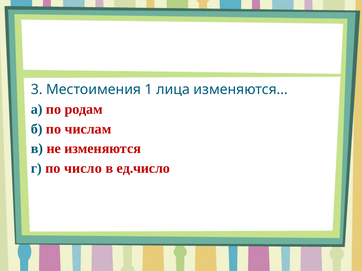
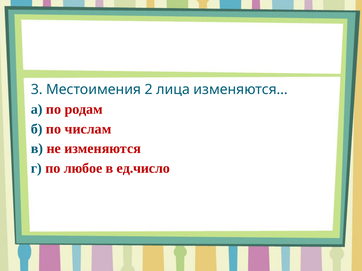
1: 1 -> 2 (149, 90)
число: число -> любое (83, 169)
